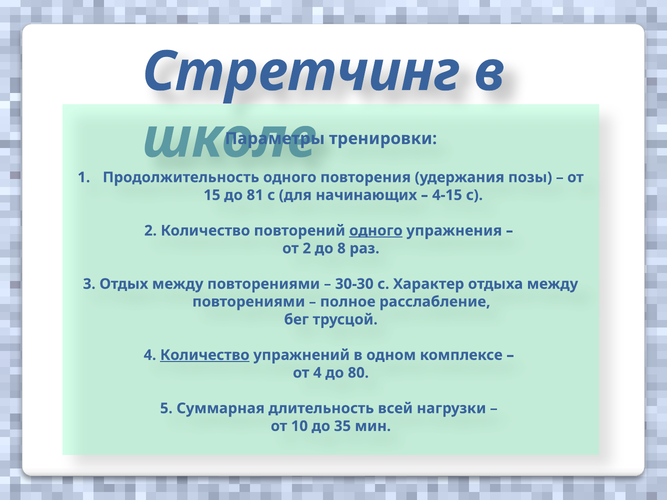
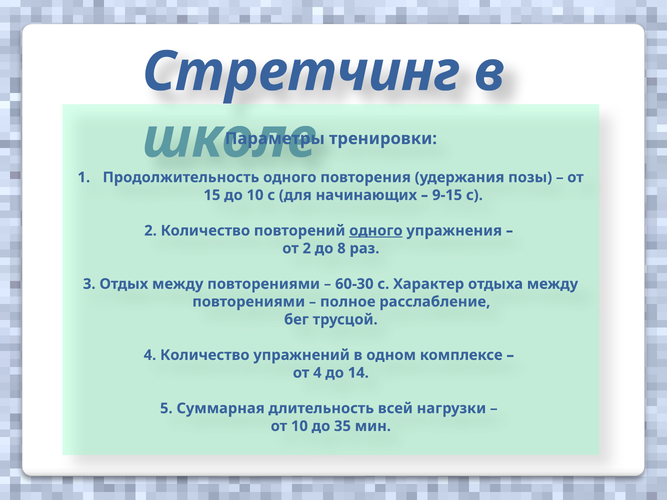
до 81: 81 -> 10 (255, 195)
4-15: 4-15 -> 9-15 (447, 195)
30-30: 30-30 -> 60-30 (354, 284)
Количество underline: present -> none (205, 355)
80: 80 -> 14 (358, 373)
